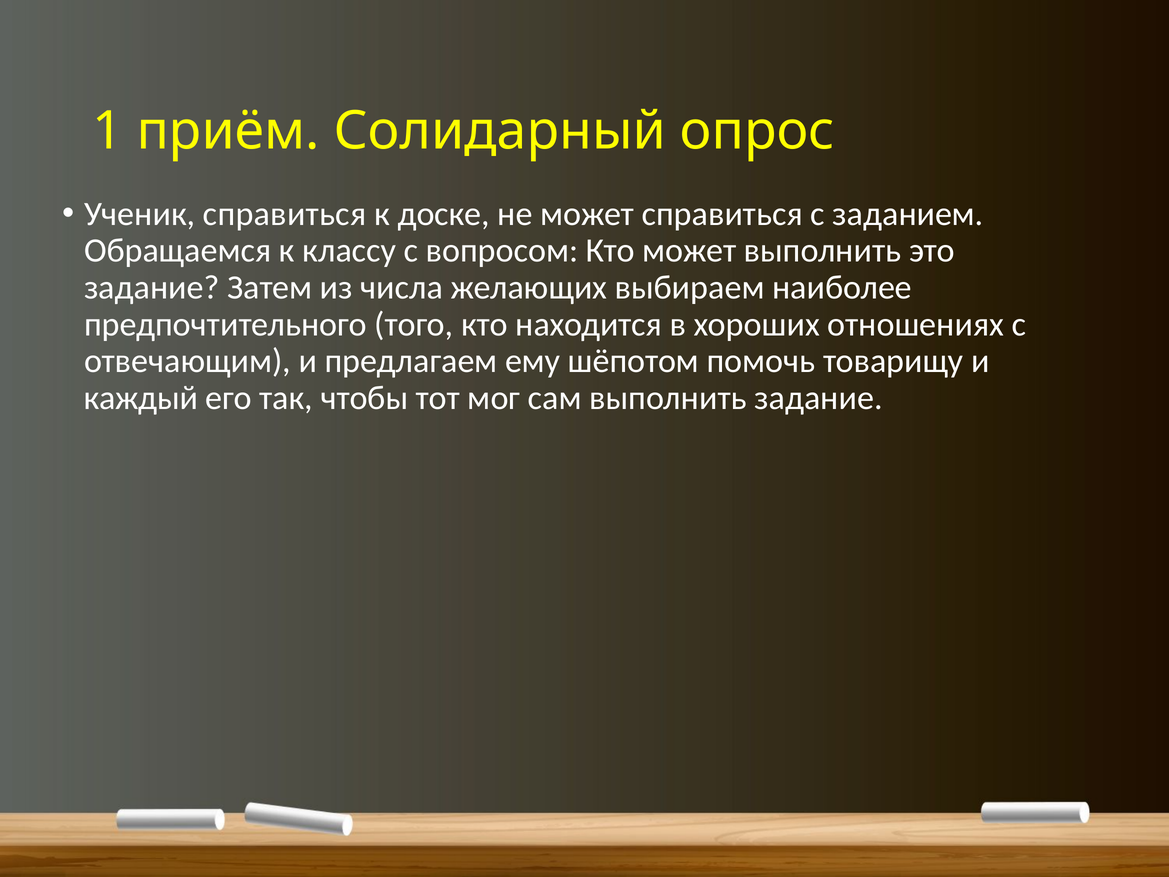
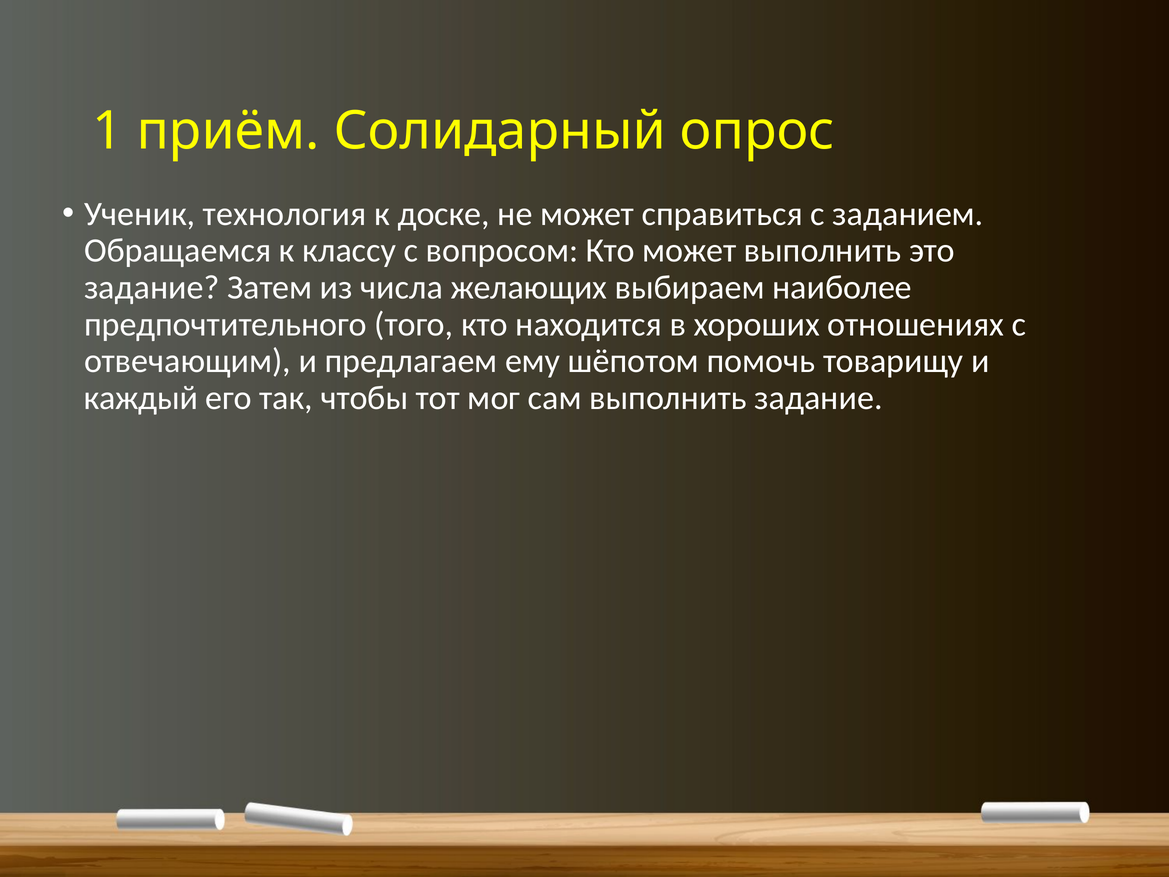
Ученик справиться: справиться -> технология (285, 214)
